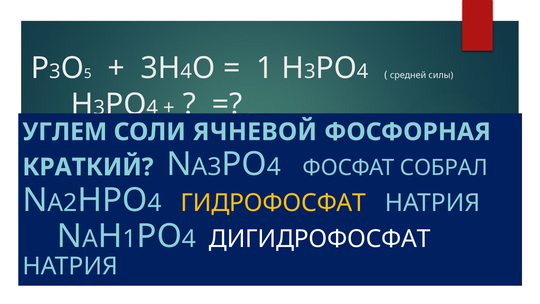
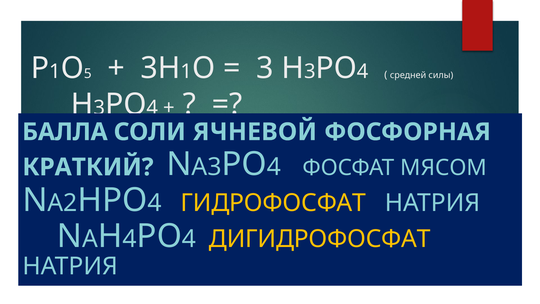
3: 3 -> 1 (55, 71)
4: 4 -> 1 (186, 71)
1: 1 -> 3 (265, 68)
УГЛЕМ: УГЛЕМ -> БАЛЛА (65, 132)
СОБРАЛ: СОБРАЛ -> МЯСОМ (444, 168)
1: 1 -> 4 (130, 239)
ДИГИДРОФОСФАТ colour: white -> yellow (320, 239)
